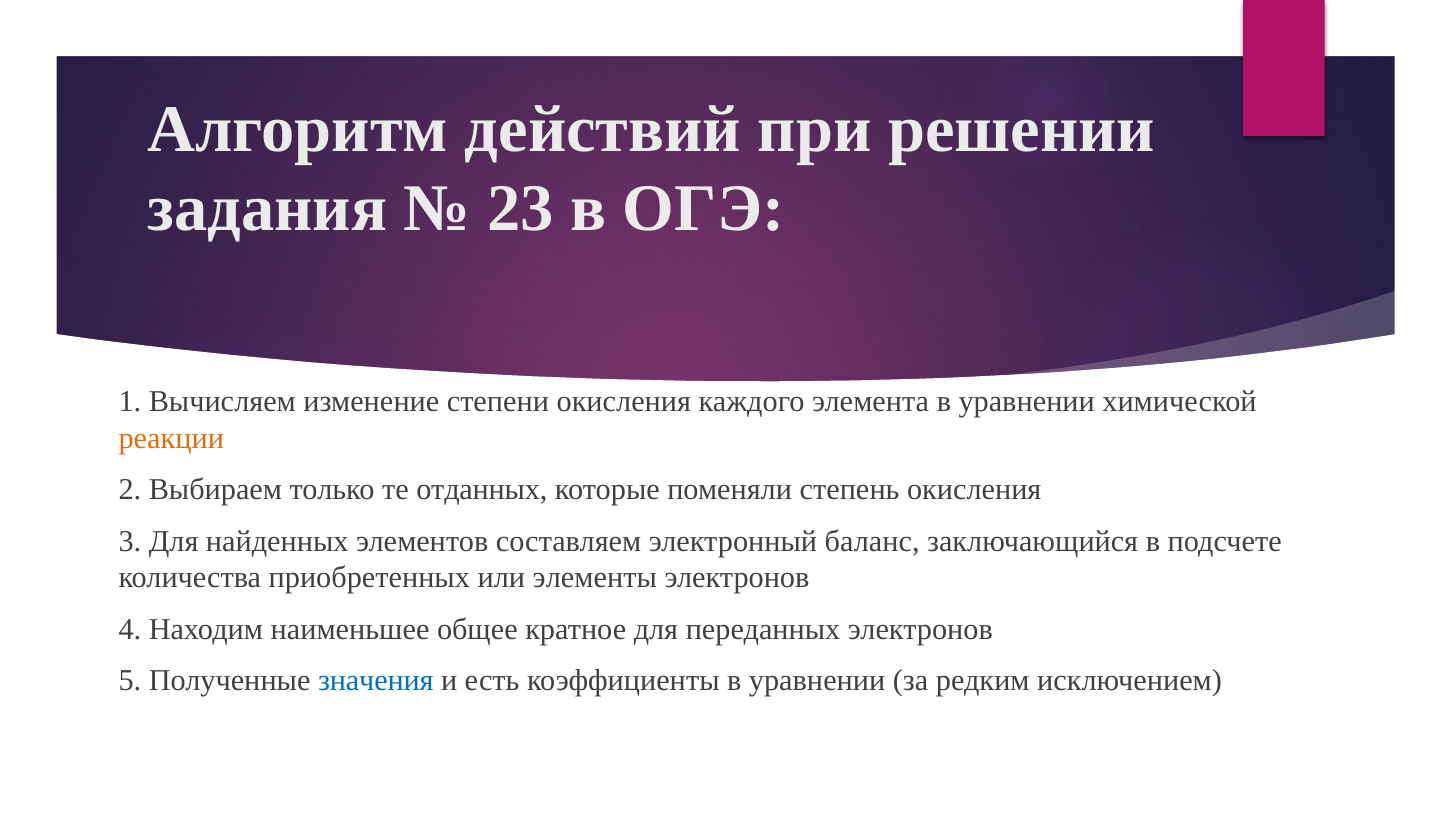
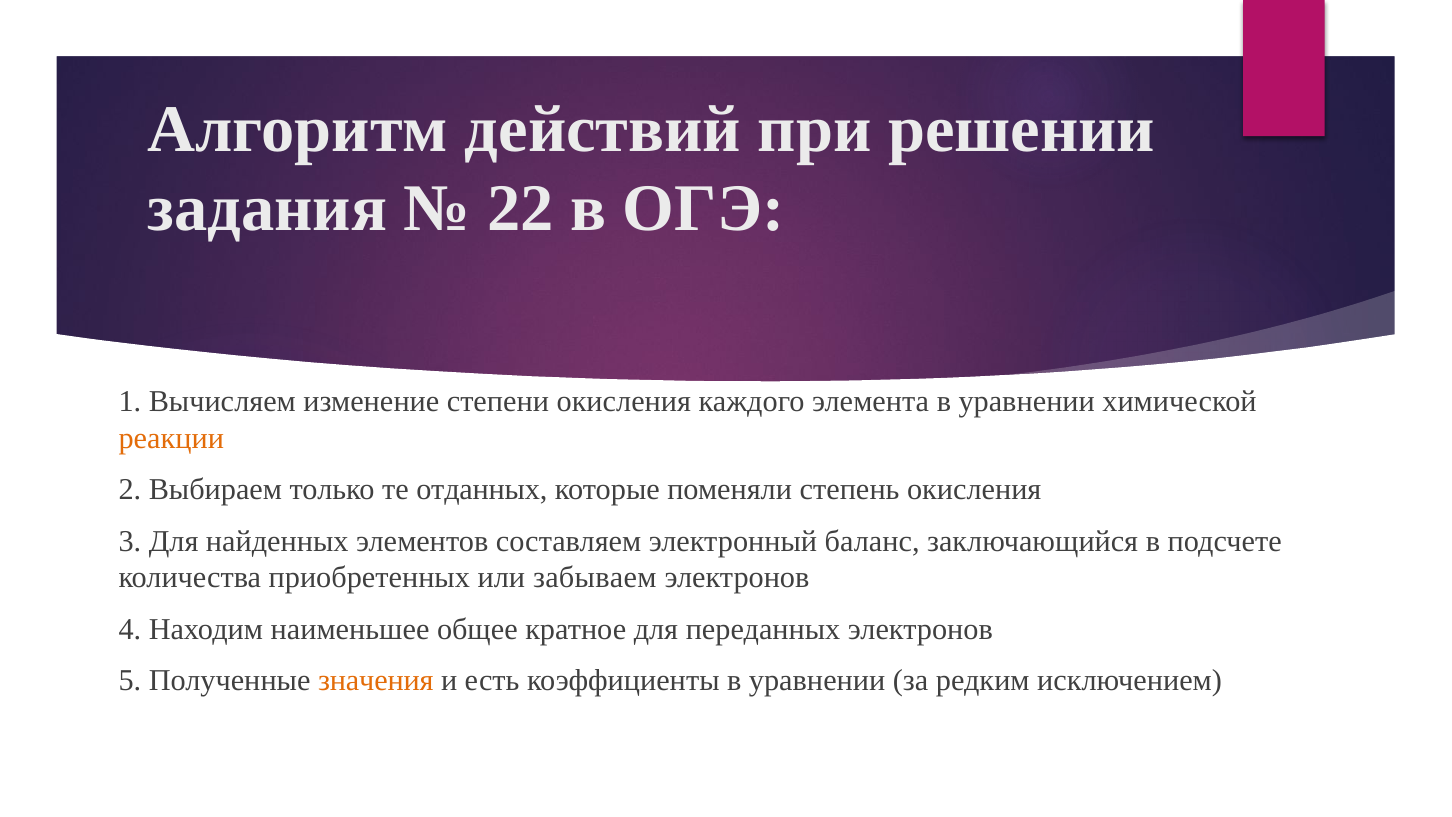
23: 23 -> 22 (521, 209)
элементы: элементы -> забываем (595, 577)
значения colour: blue -> orange (376, 680)
